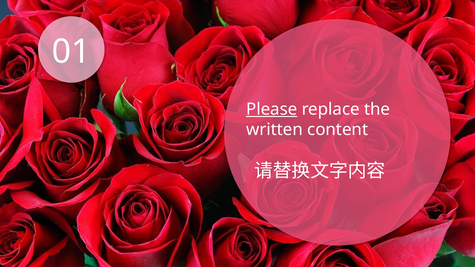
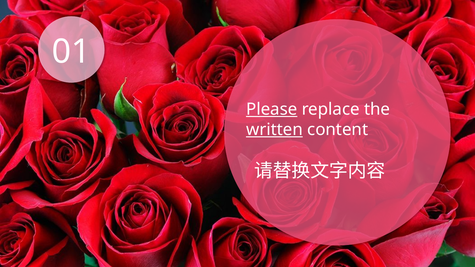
written underline: none -> present (274, 130)
